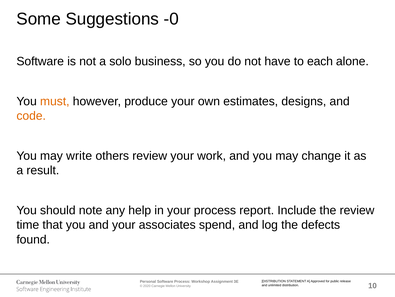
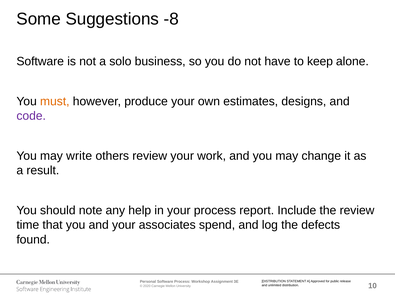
-0: -0 -> -8 (171, 19)
each: each -> keep (320, 61)
code colour: orange -> purple (31, 116)
